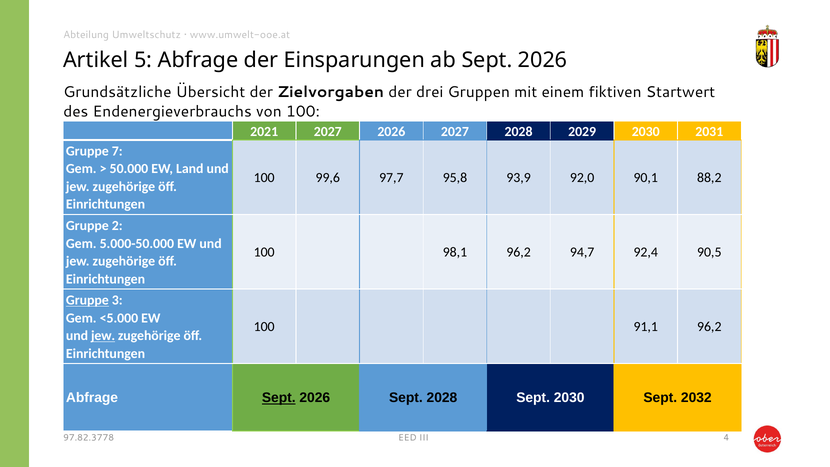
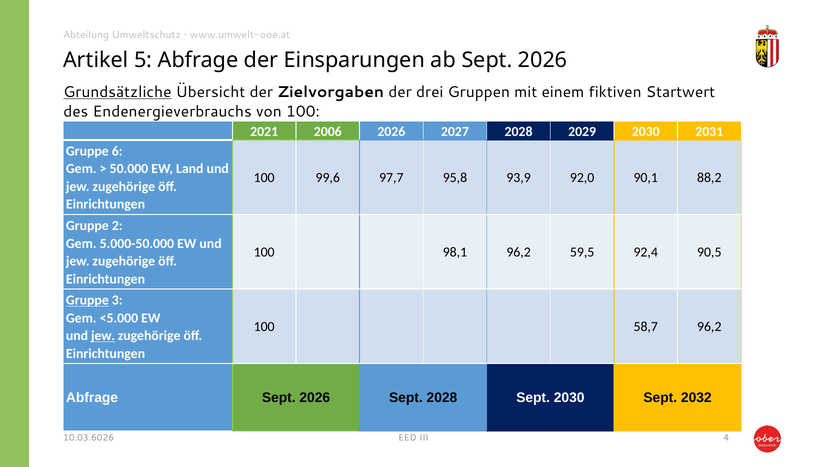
Grundsätzliche underline: none -> present (117, 92)
2021 2027: 2027 -> 2006 (328, 132)
7: 7 -> 6 (117, 151)
94,7: 94,7 -> 59,5 (582, 252)
91,1: 91,1 -> 58,7 (646, 327)
Sept underline: present -> none (279, 398)
97.82.3778: 97.82.3778 -> 10.03.6026 (89, 438)
